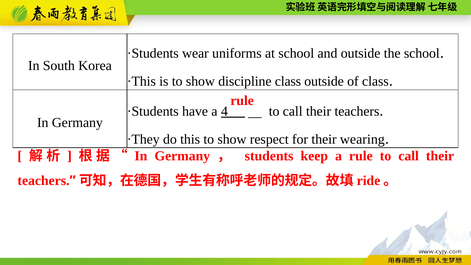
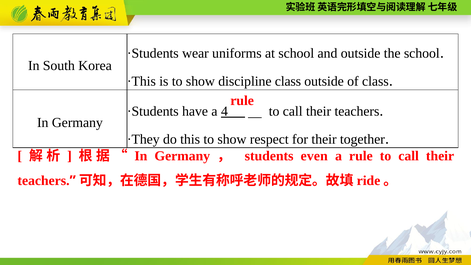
wearing: wearing -> together (362, 139)
keep: keep -> even (314, 156)
